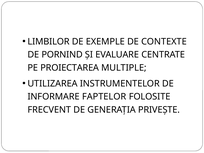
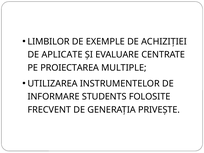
CONTEXTE: CONTEXTE -> ACHIZIȚIEI (164, 42)
PORNIND: PORNIND -> APLICATE (62, 55)
FAPTELOR: FAPTELOR -> STUDENTS (104, 97)
